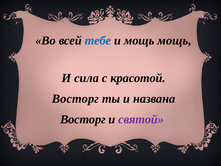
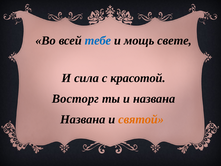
мощь мощь: мощь -> свете (175, 40)
Восторг: Восторг -> Названа (83, 119)
святой colour: purple -> orange (141, 119)
